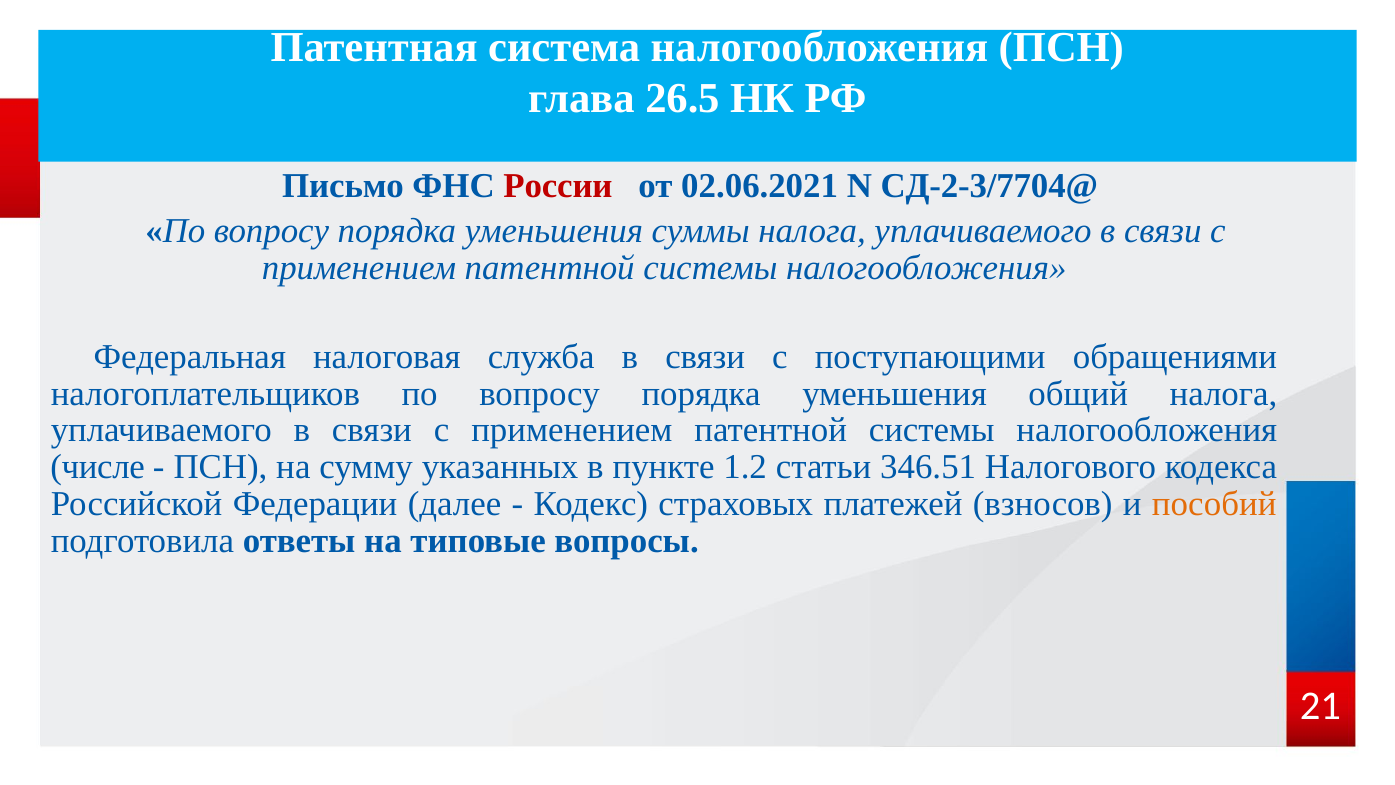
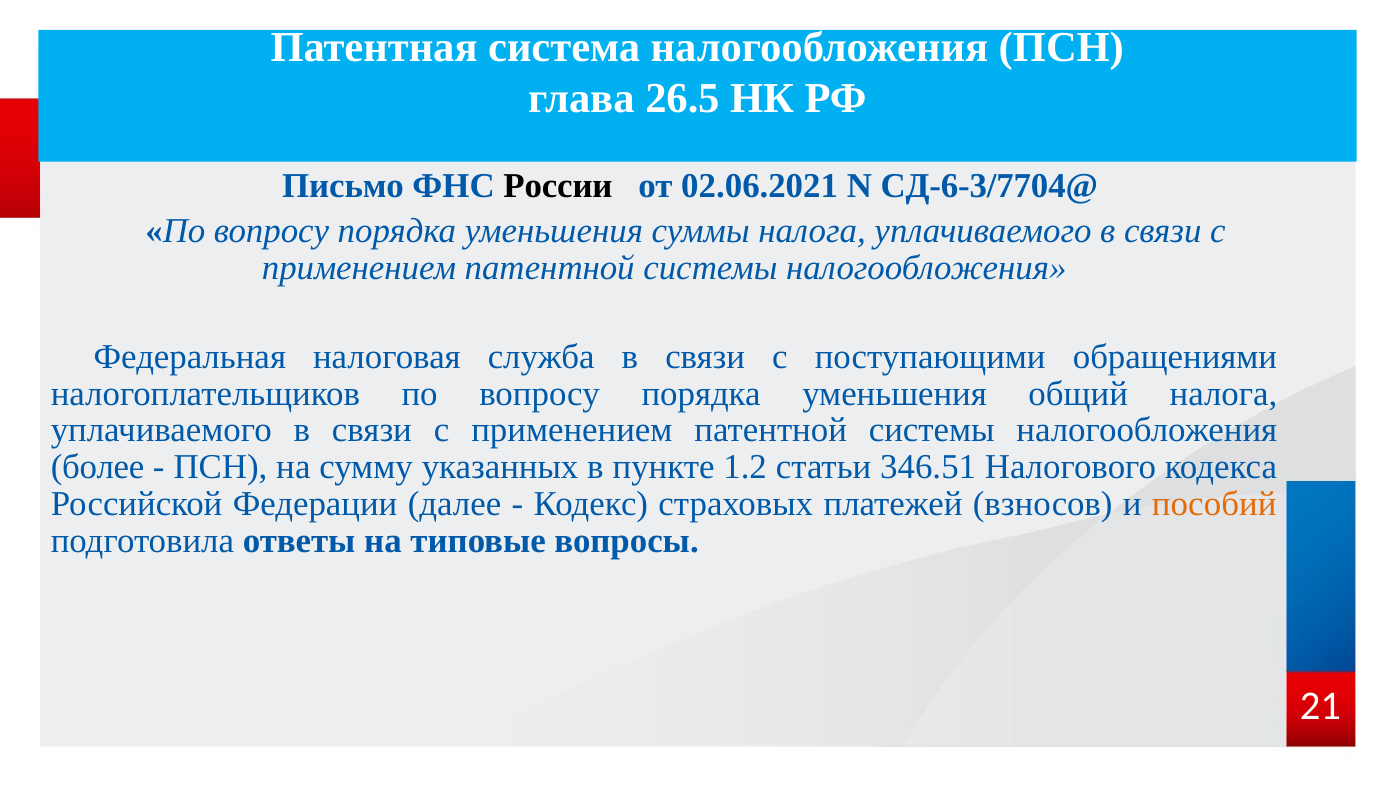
России colour: red -> black (558, 186)
СД-2-3/7704@: СД-2-3/7704@ -> СД-6-3/7704@ (989, 186)
числе: числе -> более (98, 467)
